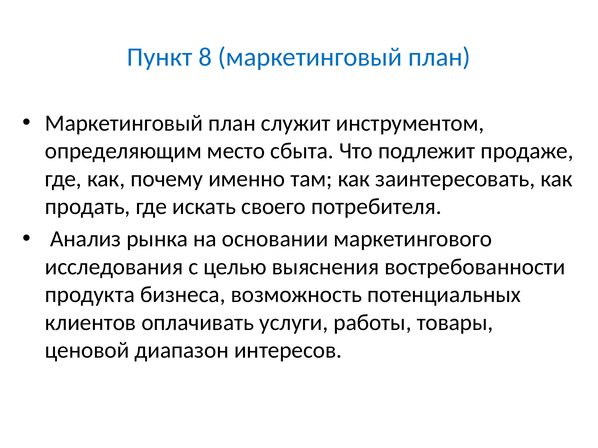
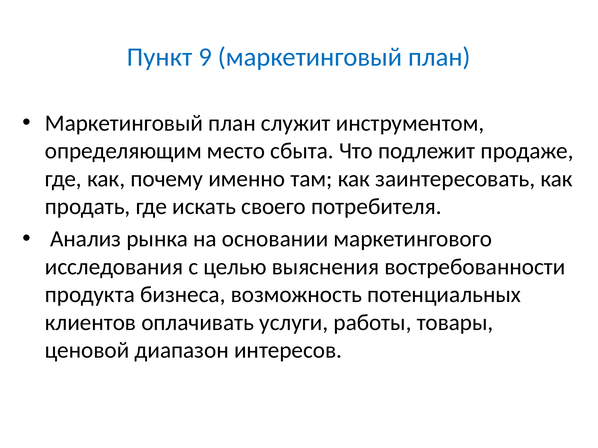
8: 8 -> 9 (205, 57)
